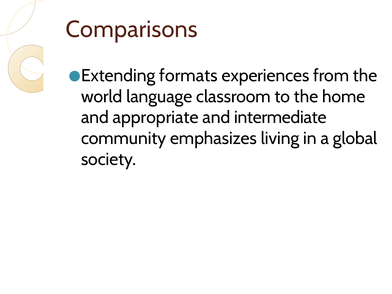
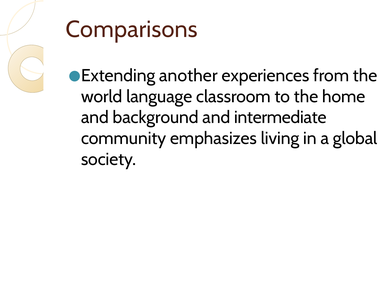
formats: formats -> another (188, 76)
appropriate: appropriate -> background (156, 117)
